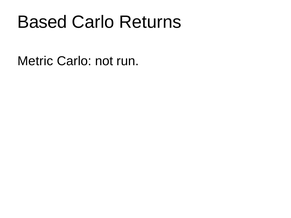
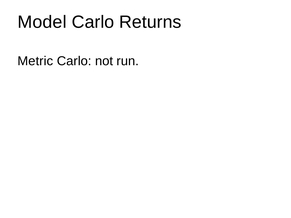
Based: Based -> Model (42, 22)
